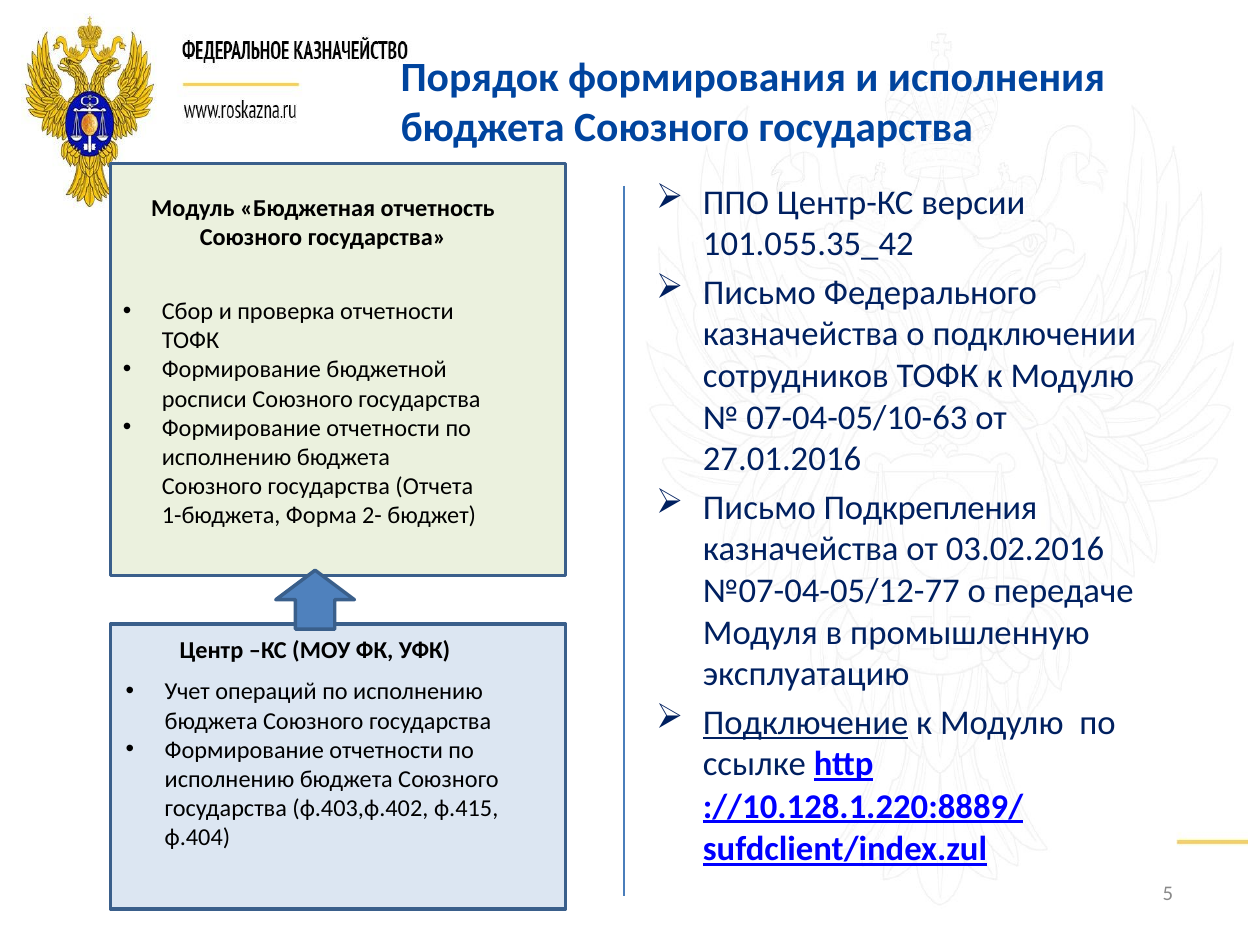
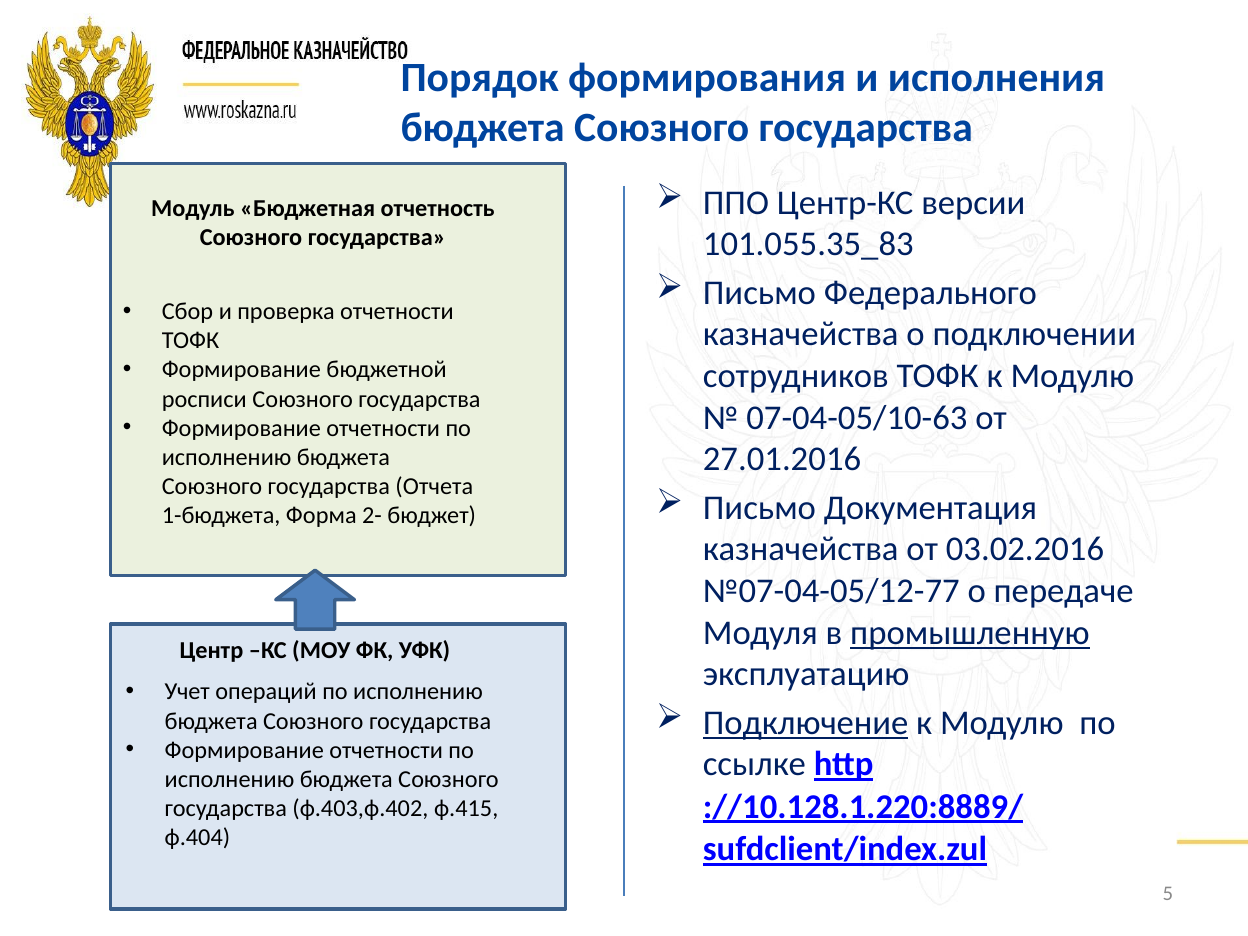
101.055.35_42: 101.055.35_42 -> 101.055.35_83 (808, 244)
Подкрепления: Подкрепления -> Документация (930, 508)
промышленную underline: none -> present (970, 633)
